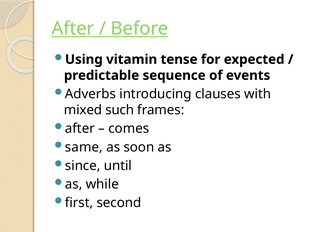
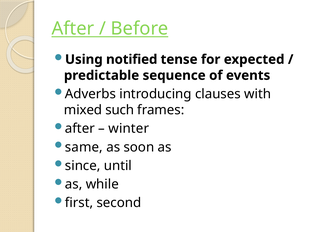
vitamin: vitamin -> notified (132, 59)
comes: comes -> winter (129, 128)
